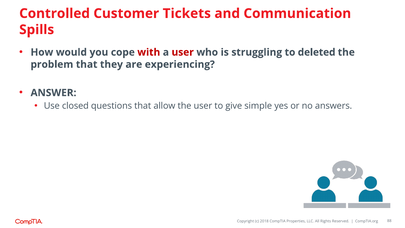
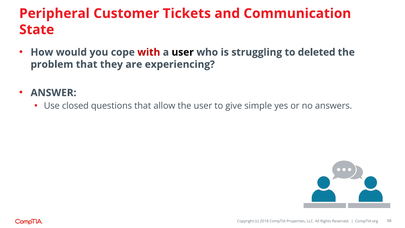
Controlled: Controlled -> Peripheral (55, 13)
Spills: Spills -> State (37, 30)
user colour: red -> black (183, 52)
